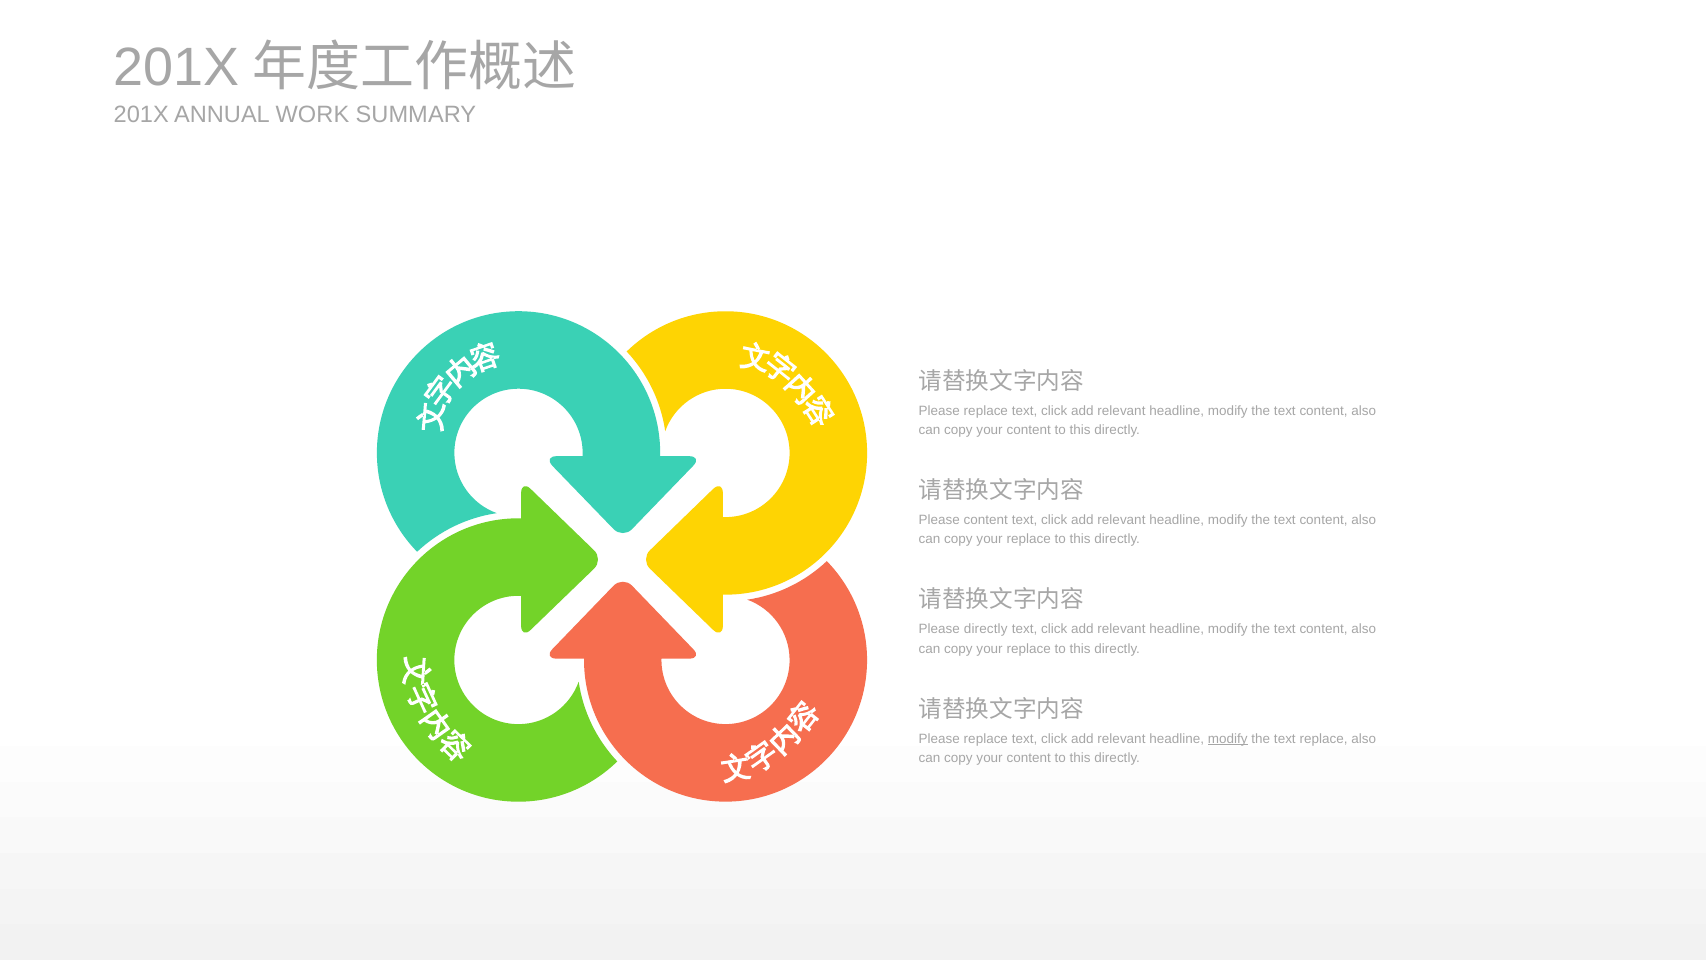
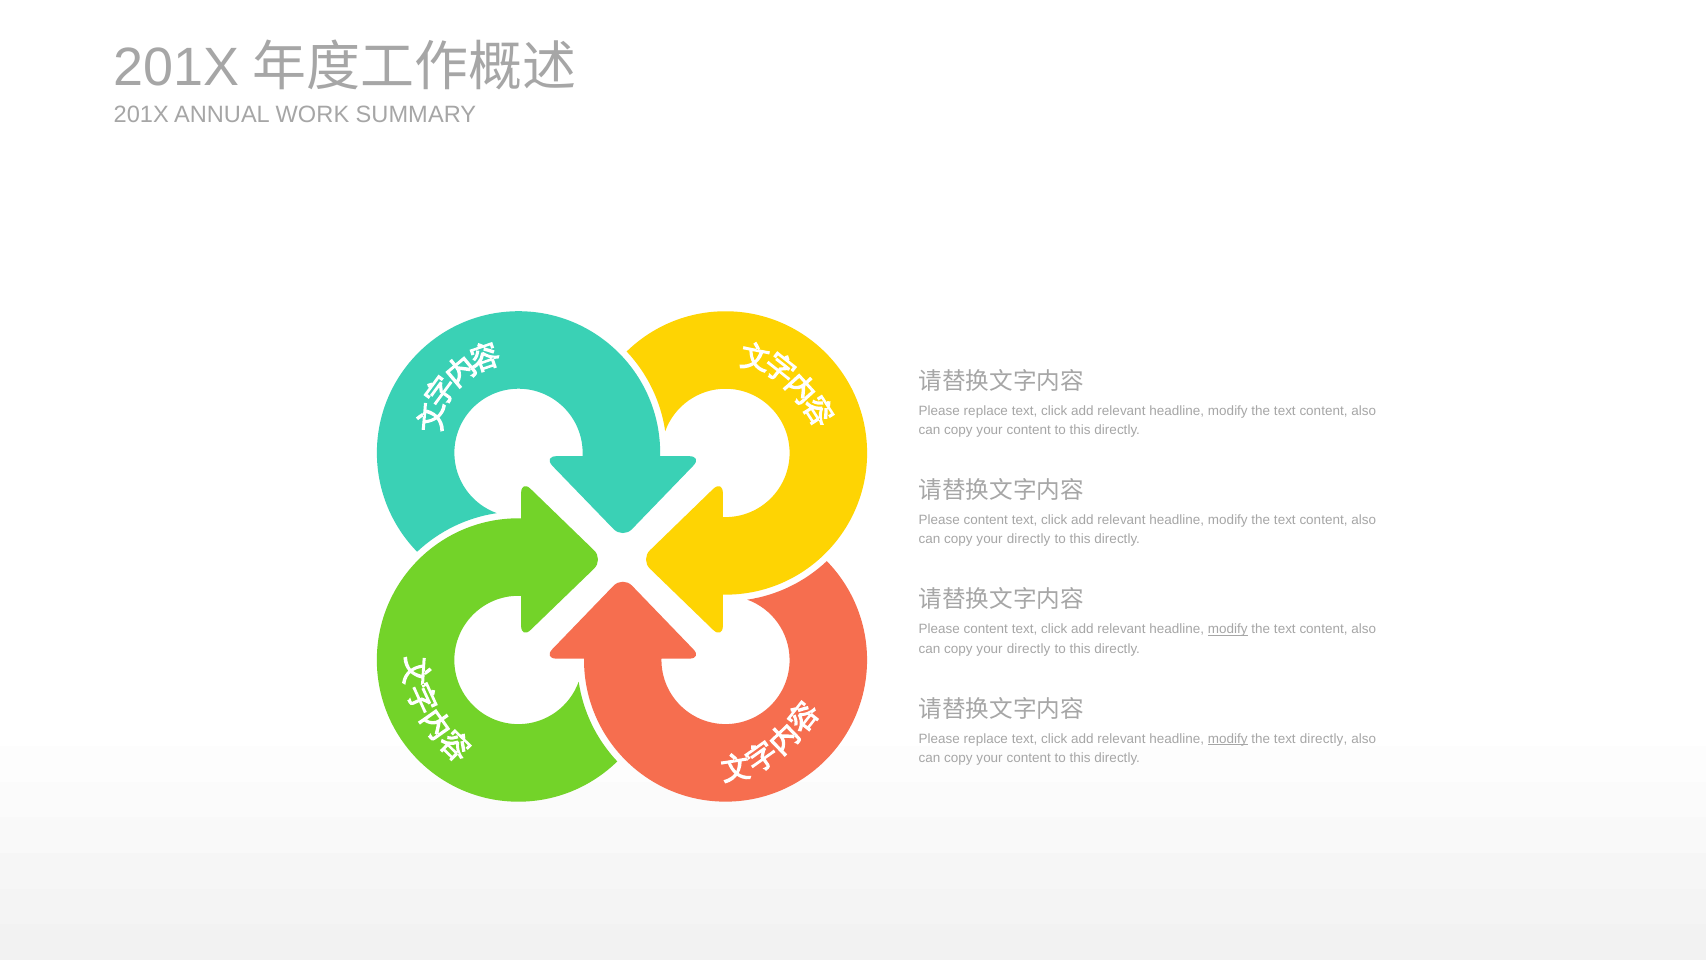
replace: replace -> directly (1029, 539)
directly: directly -> content (986, 629)
modify underline: none -> present (1228, 629)
replace: replace -> directly (1029, 648)
text replace: replace -> directly (1324, 738)
